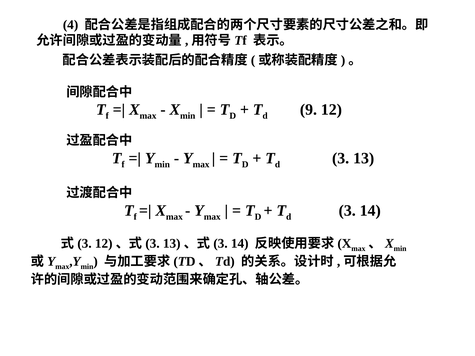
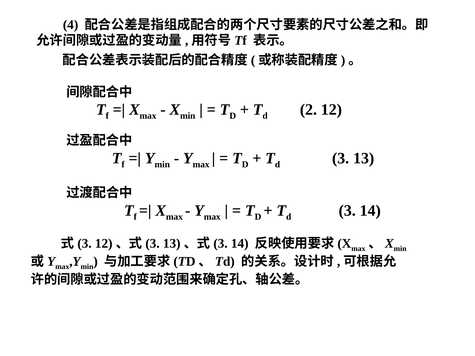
9: 9 -> 2 (308, 110)
